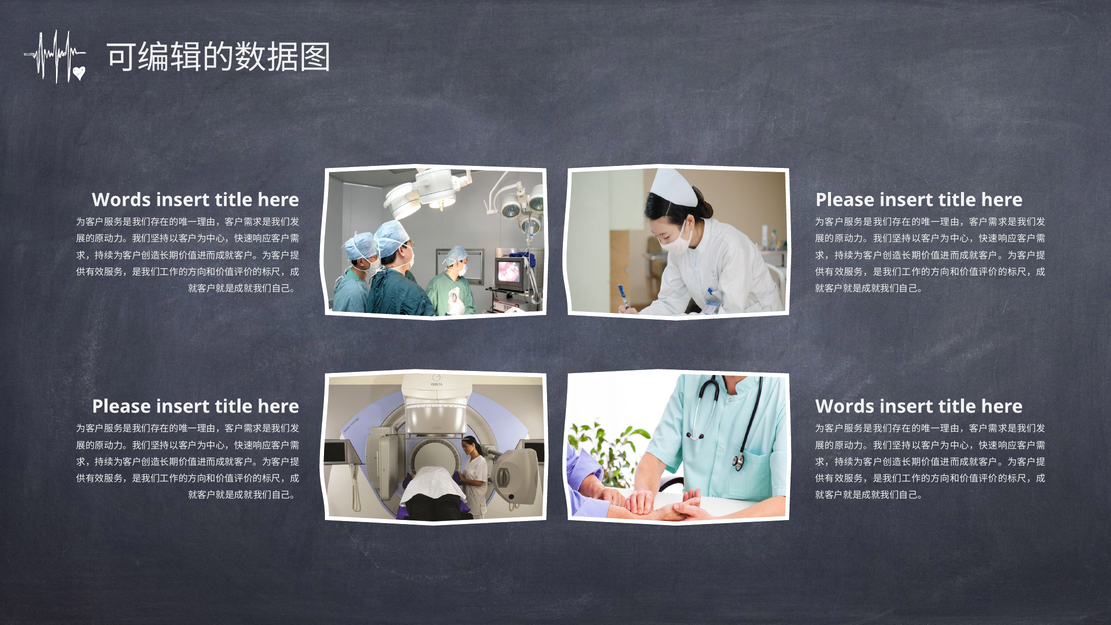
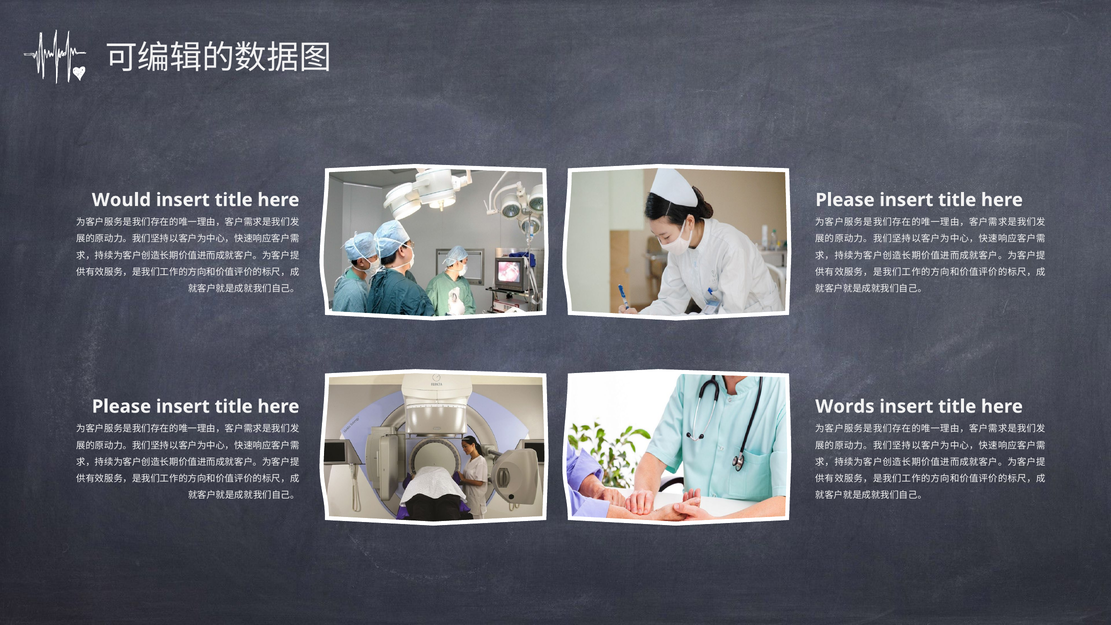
Words: Words -> Would (121, 200)
